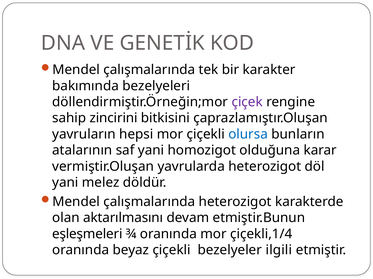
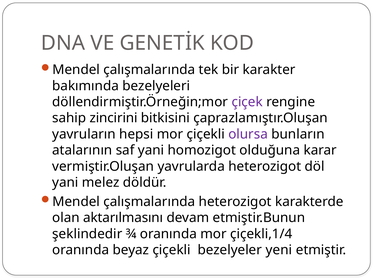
olursa colour: blue -> purple (248, 135)
eşleşmeleri: eşleşmeleri -> şeklindedir (87, 234)
ilgili: ilgili -> yeni (279, 251)
